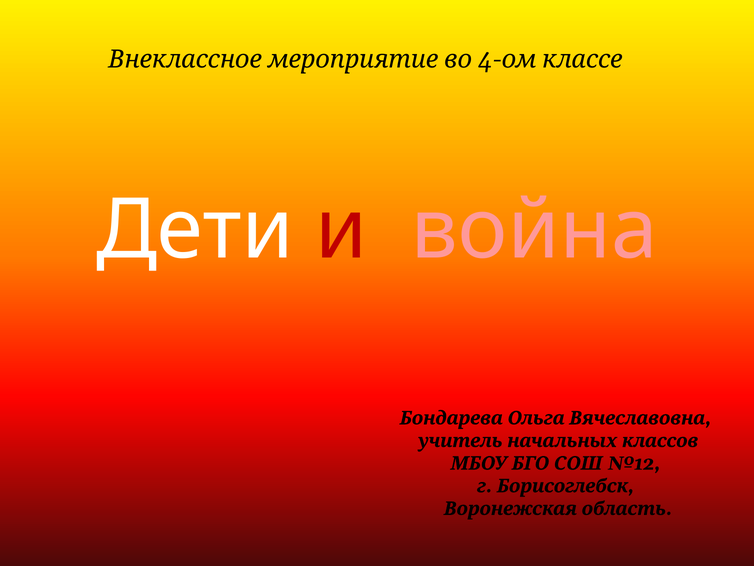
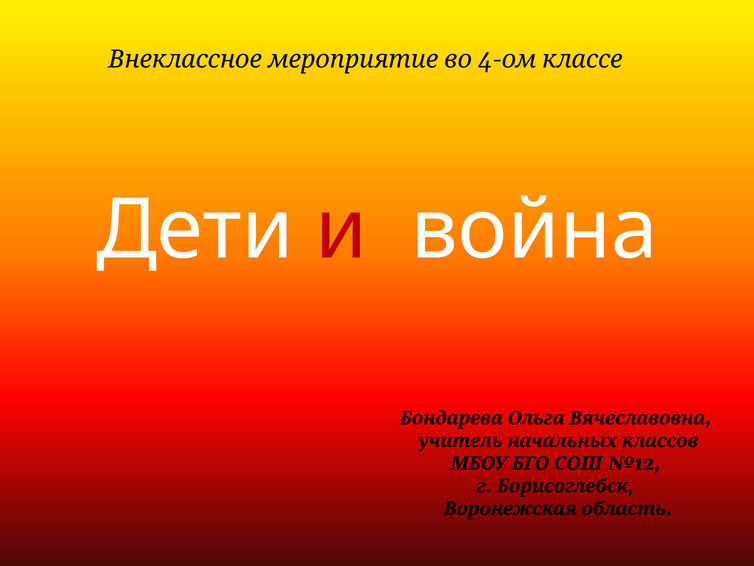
война colour: pink -> white (534, 230)
